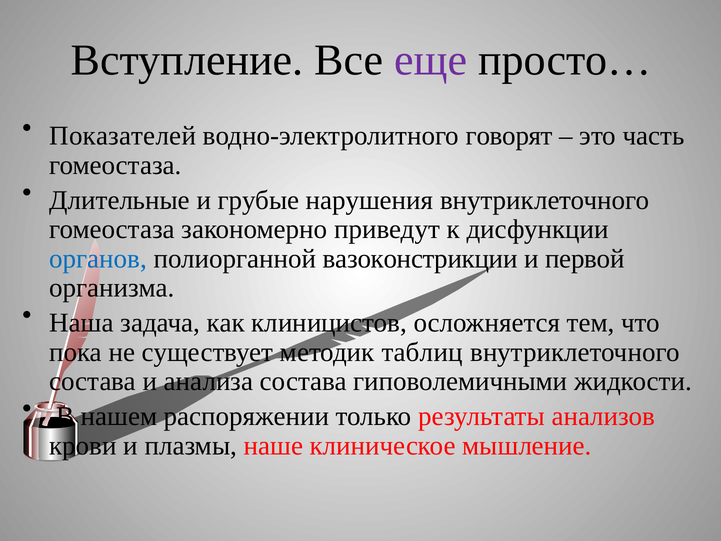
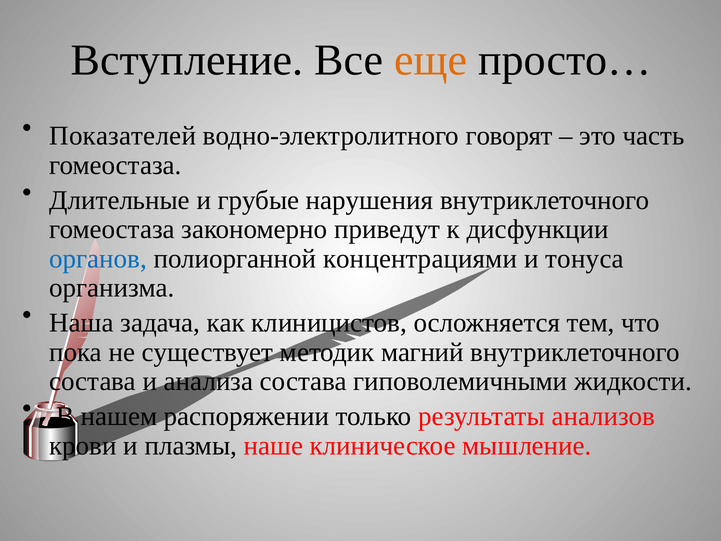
еще colour: purple -> orange (431, 60)
вазоконстрикции: вазоконстрикции -> концентрациями (420, 259)
первой: первой -> тонуса (585, 259)
таблиц: таблиц -> магний (422, 352)
